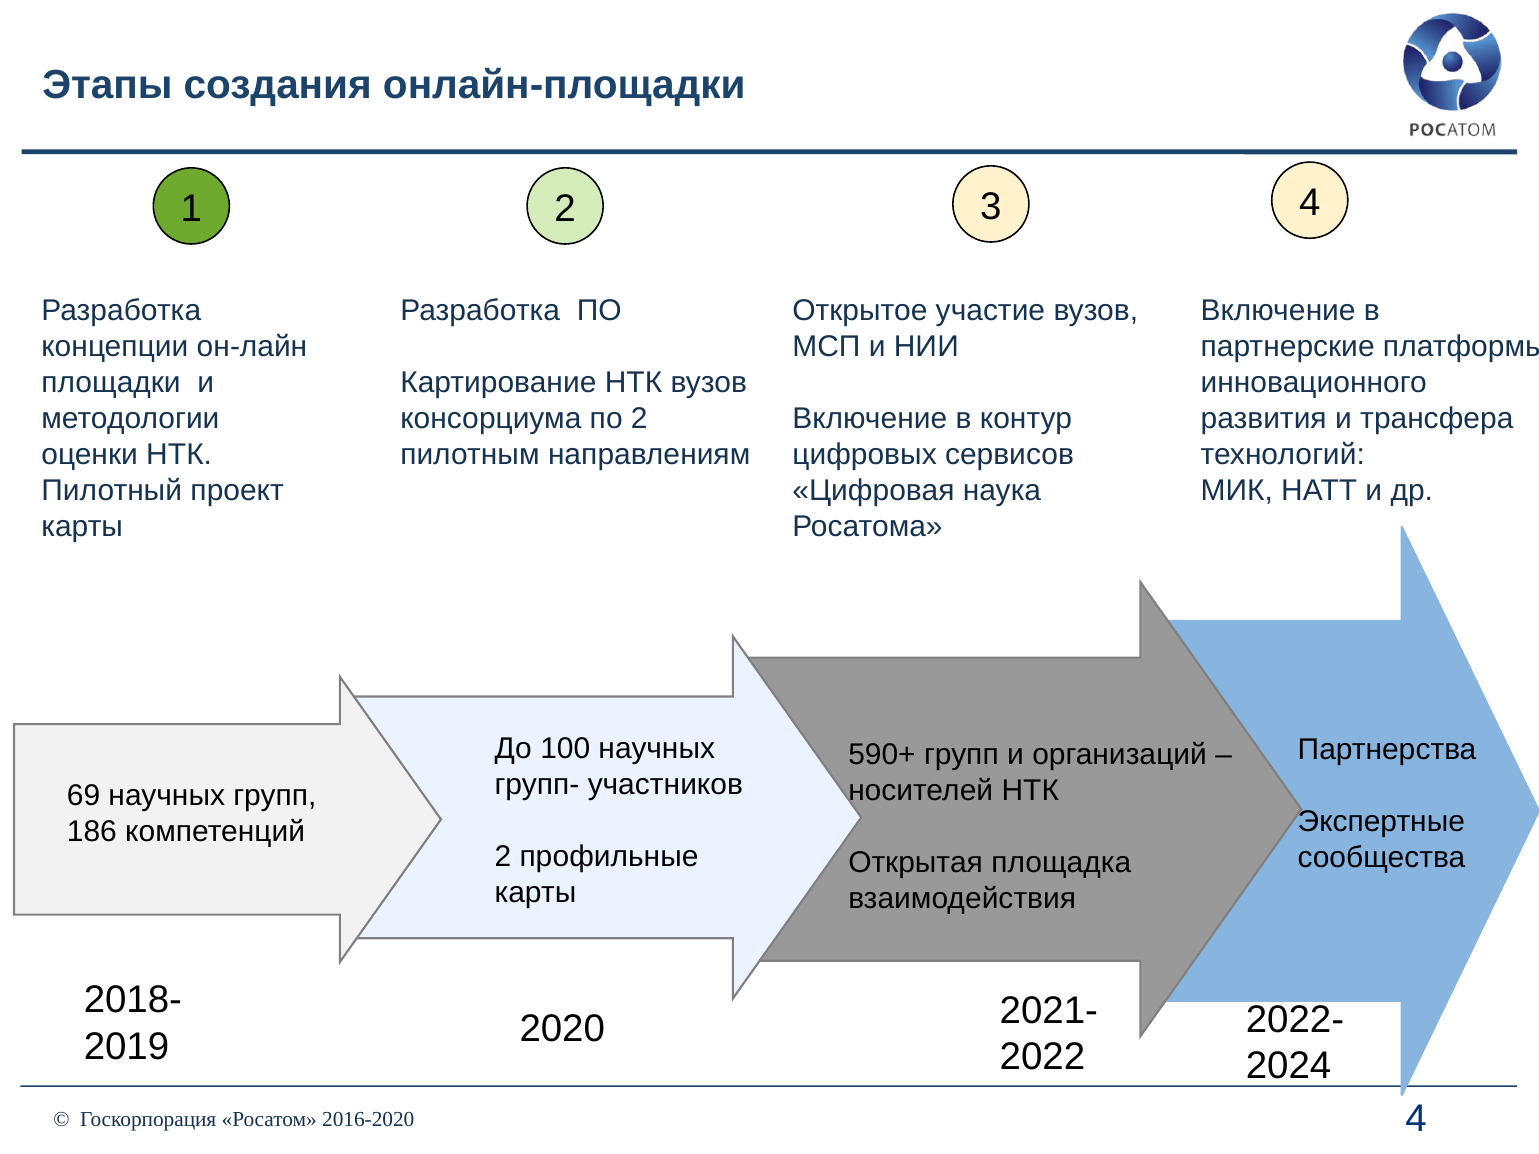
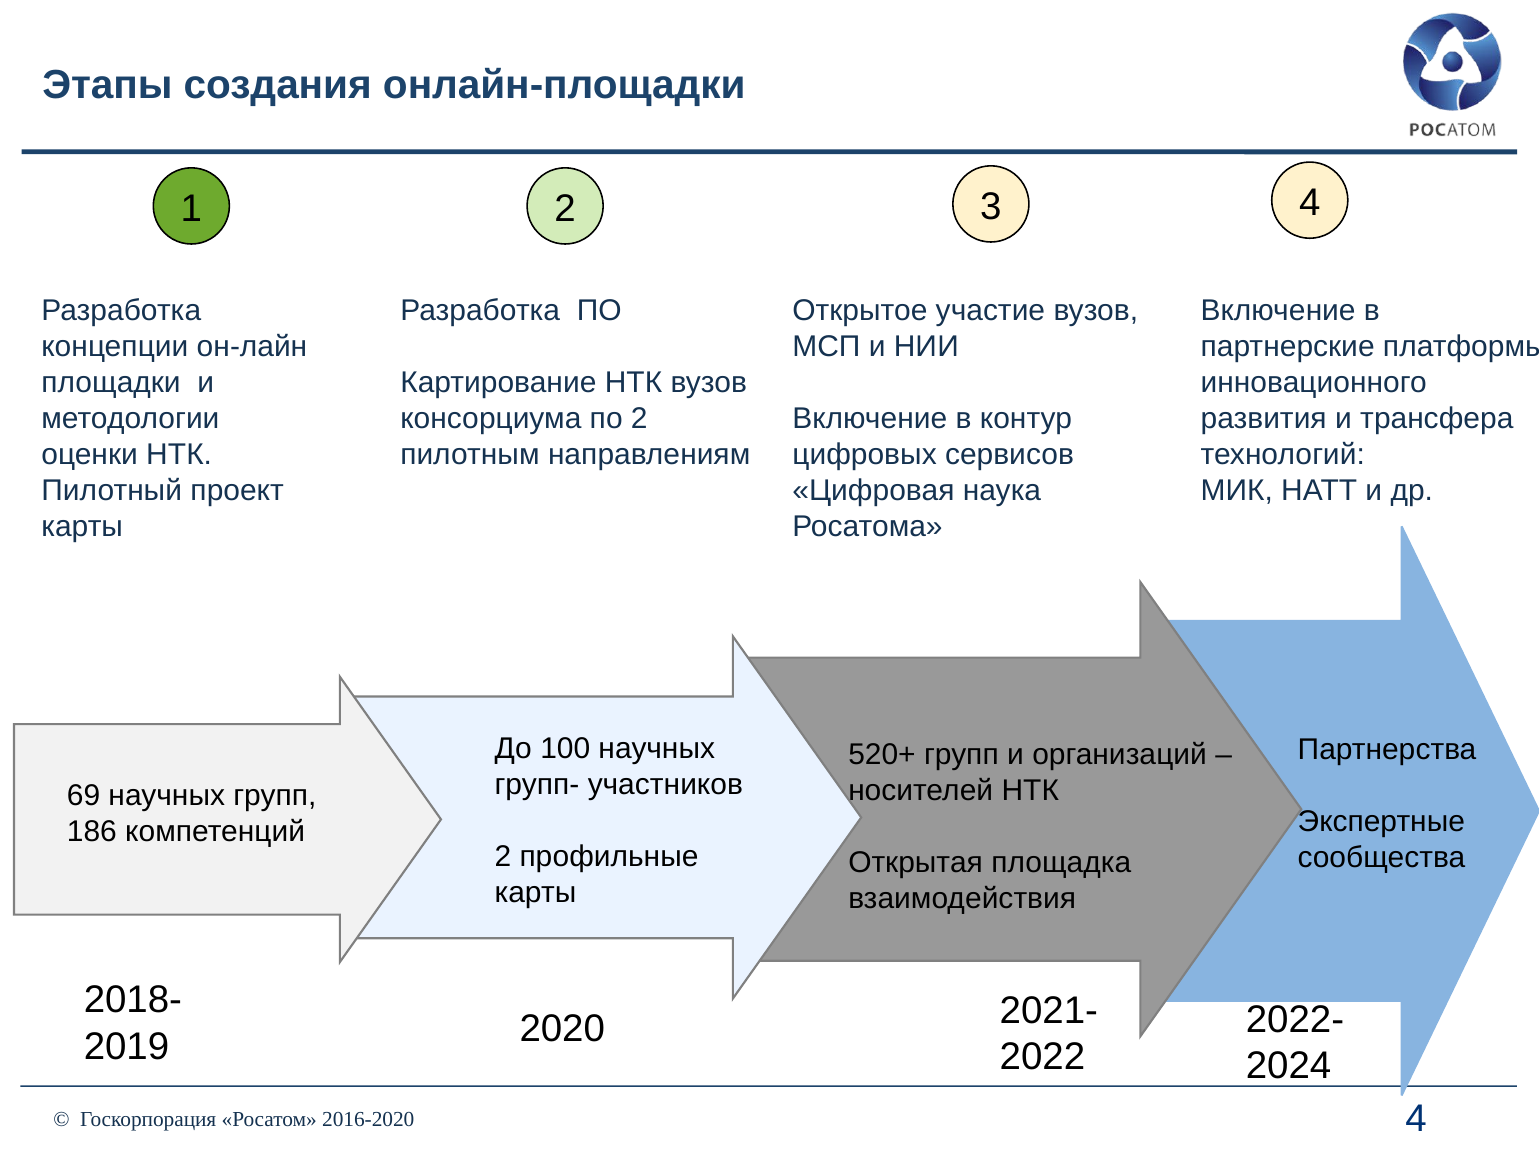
590+: 590+ -> 520+ (882, 755)
